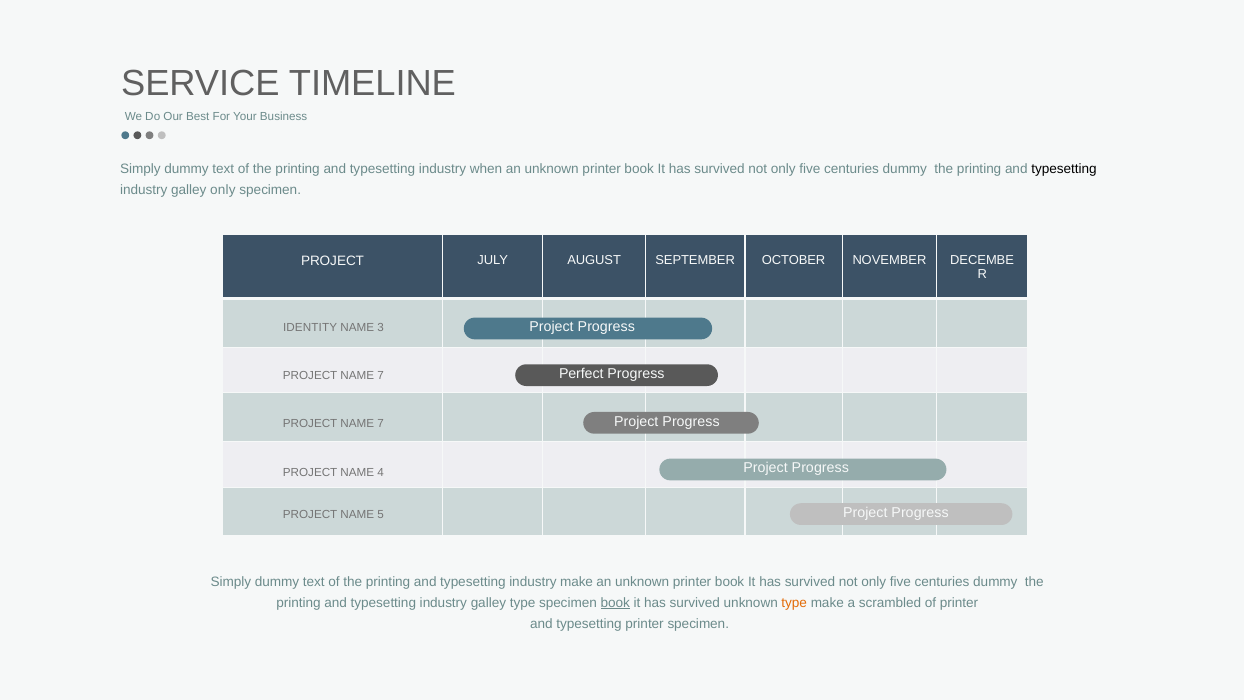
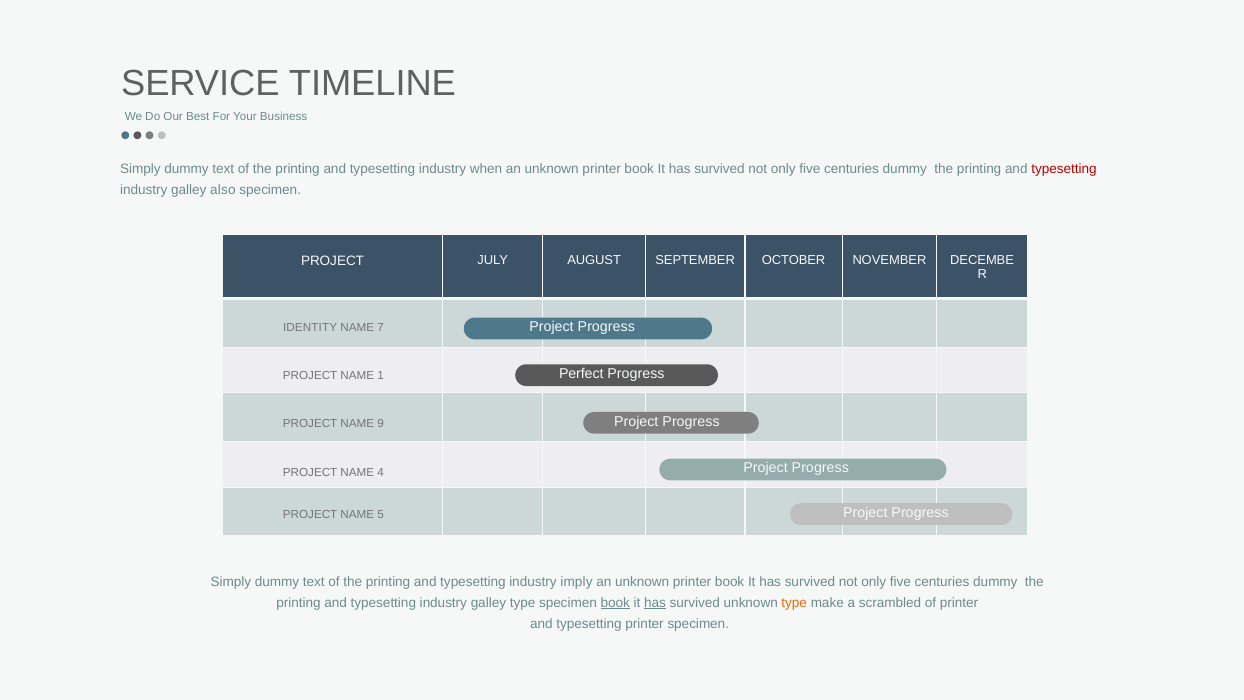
typesetting colour: black -> red (1064, 169)
galley only: only -> also (223, 190)
3: 3 -> 7 (381, 327)
7: 7 -> 1 (381, 376)
7: 7 -> 9 (381, 424)
industry make: make -> imply (576, 582)
has underline: none -> present (655, 603)
